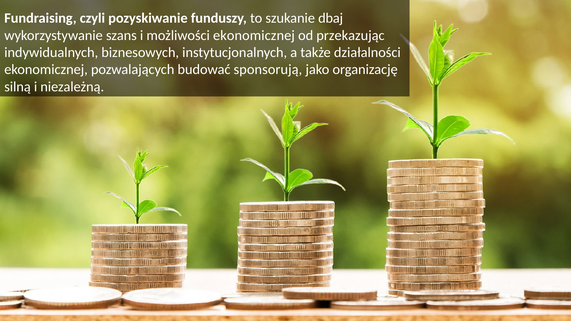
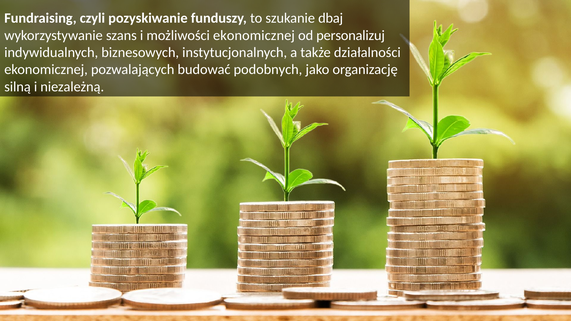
przekazując: przekazując -> personalizuj (351, 35)
sponsorują: sponsorują -> podobnych (268, 70)
